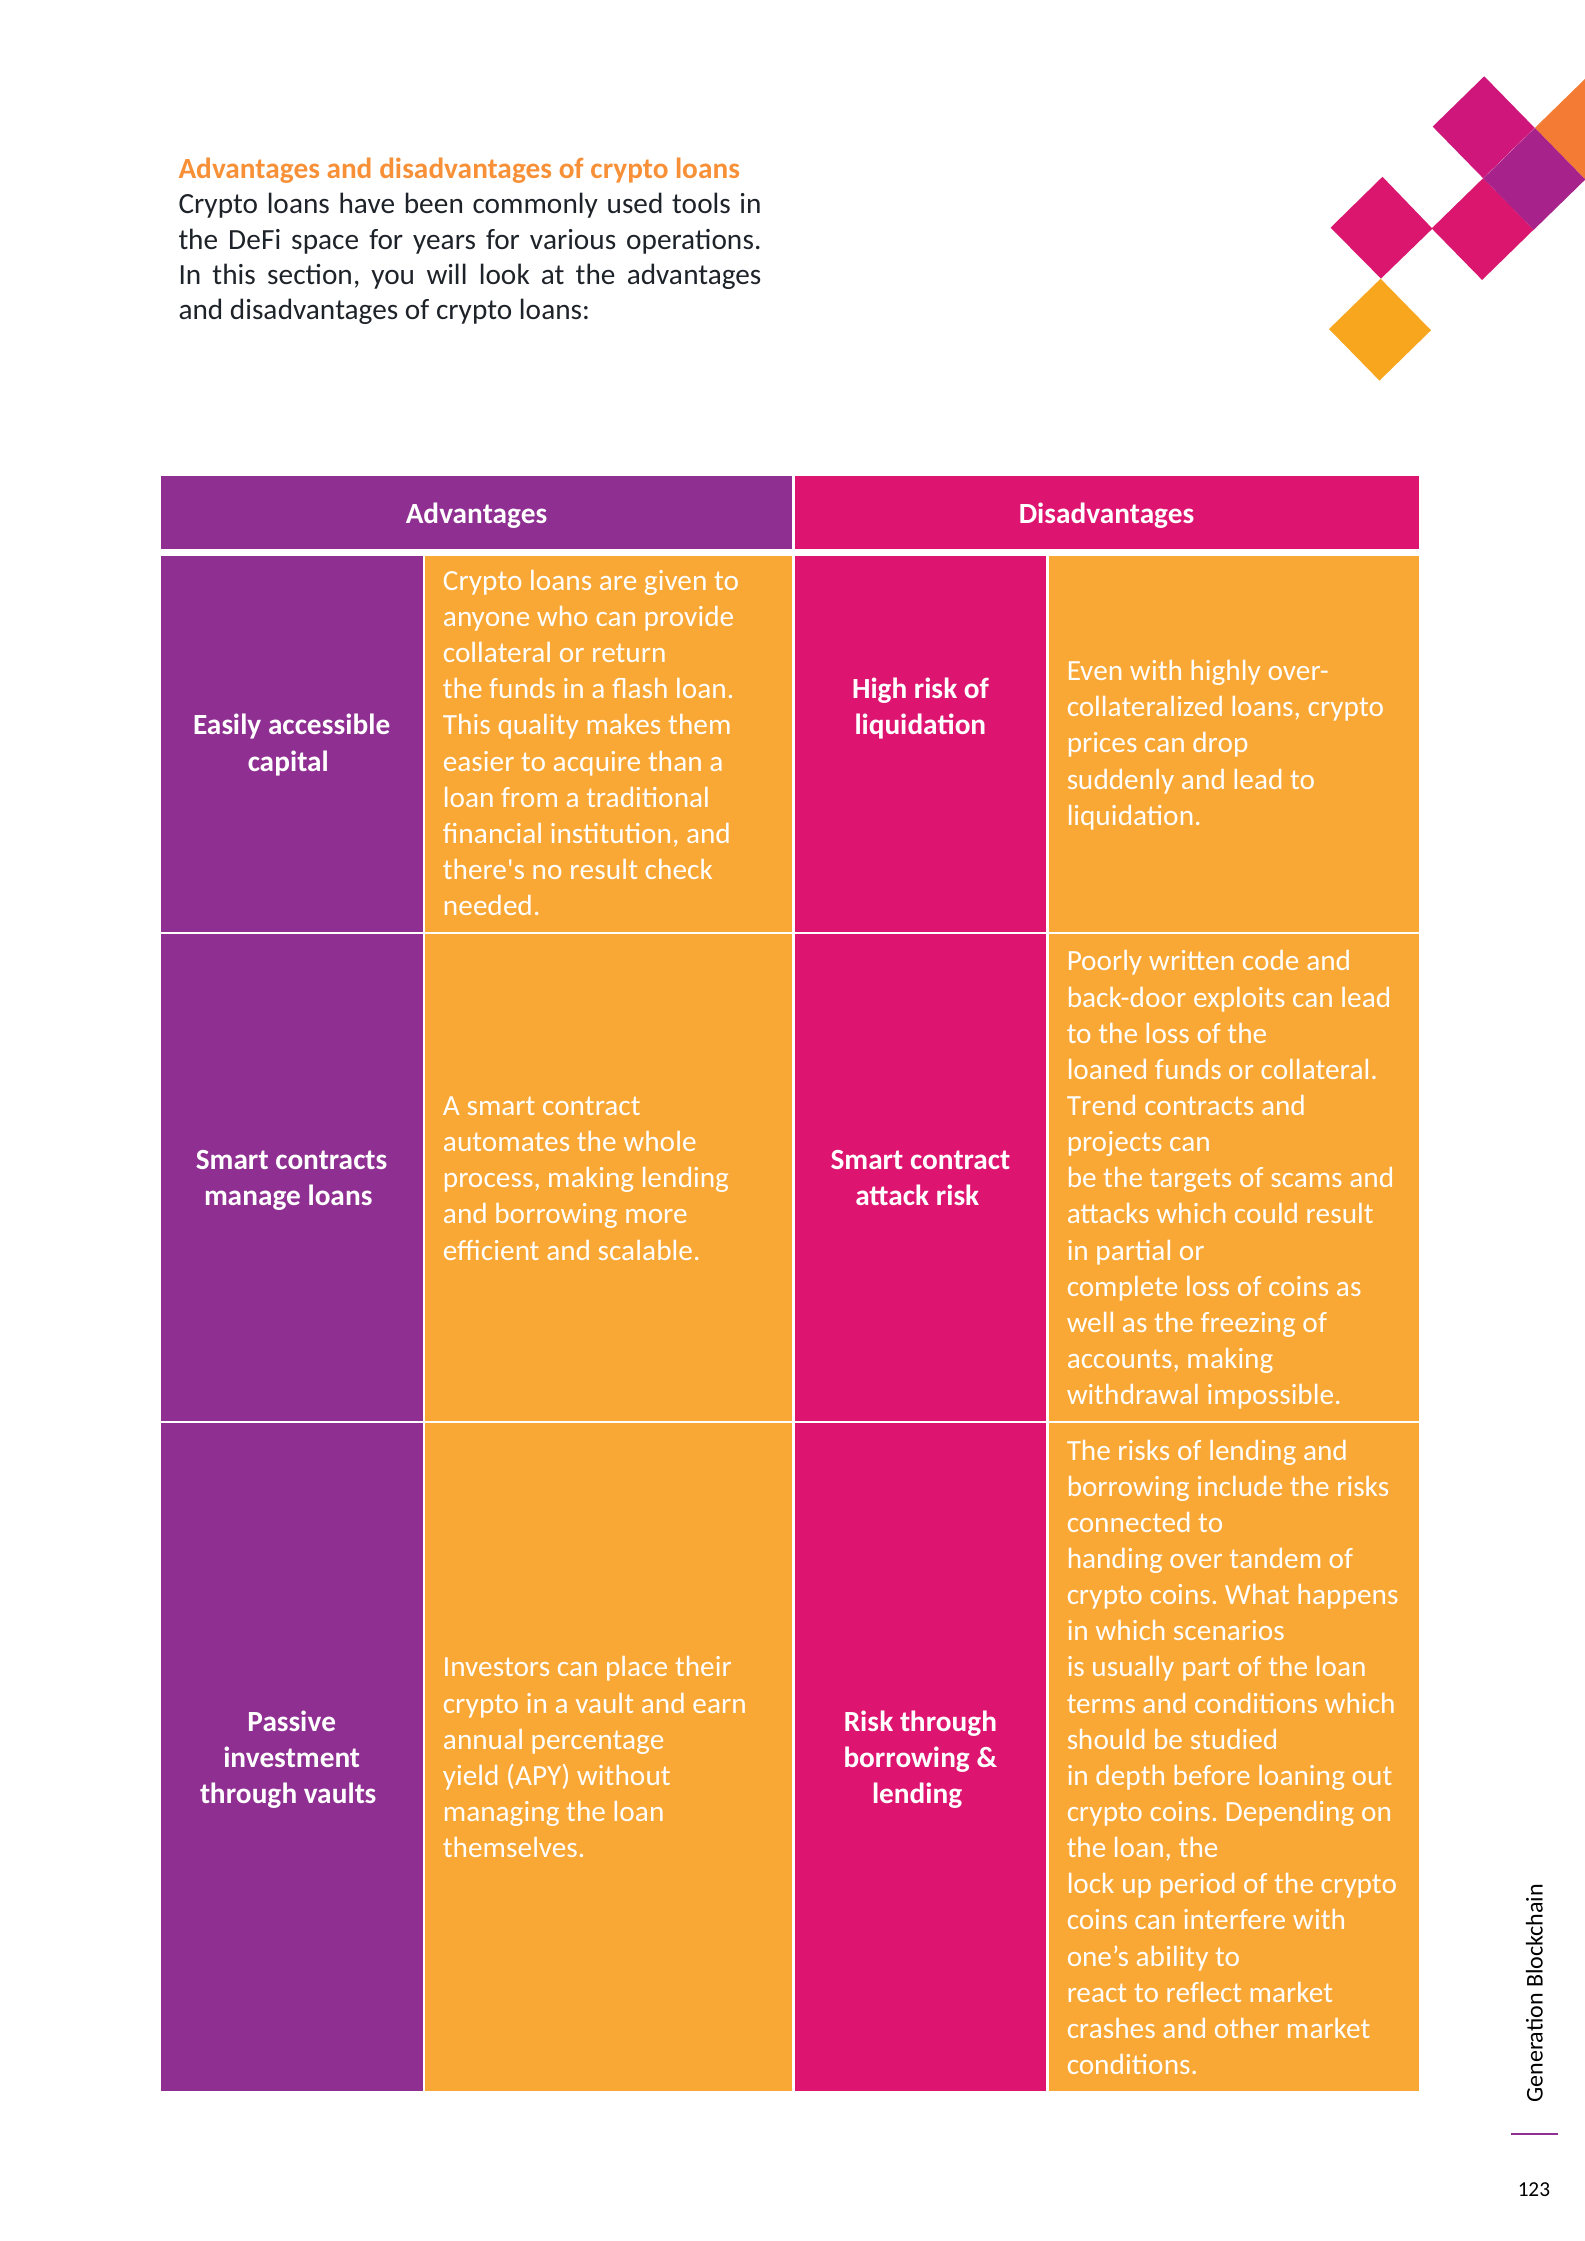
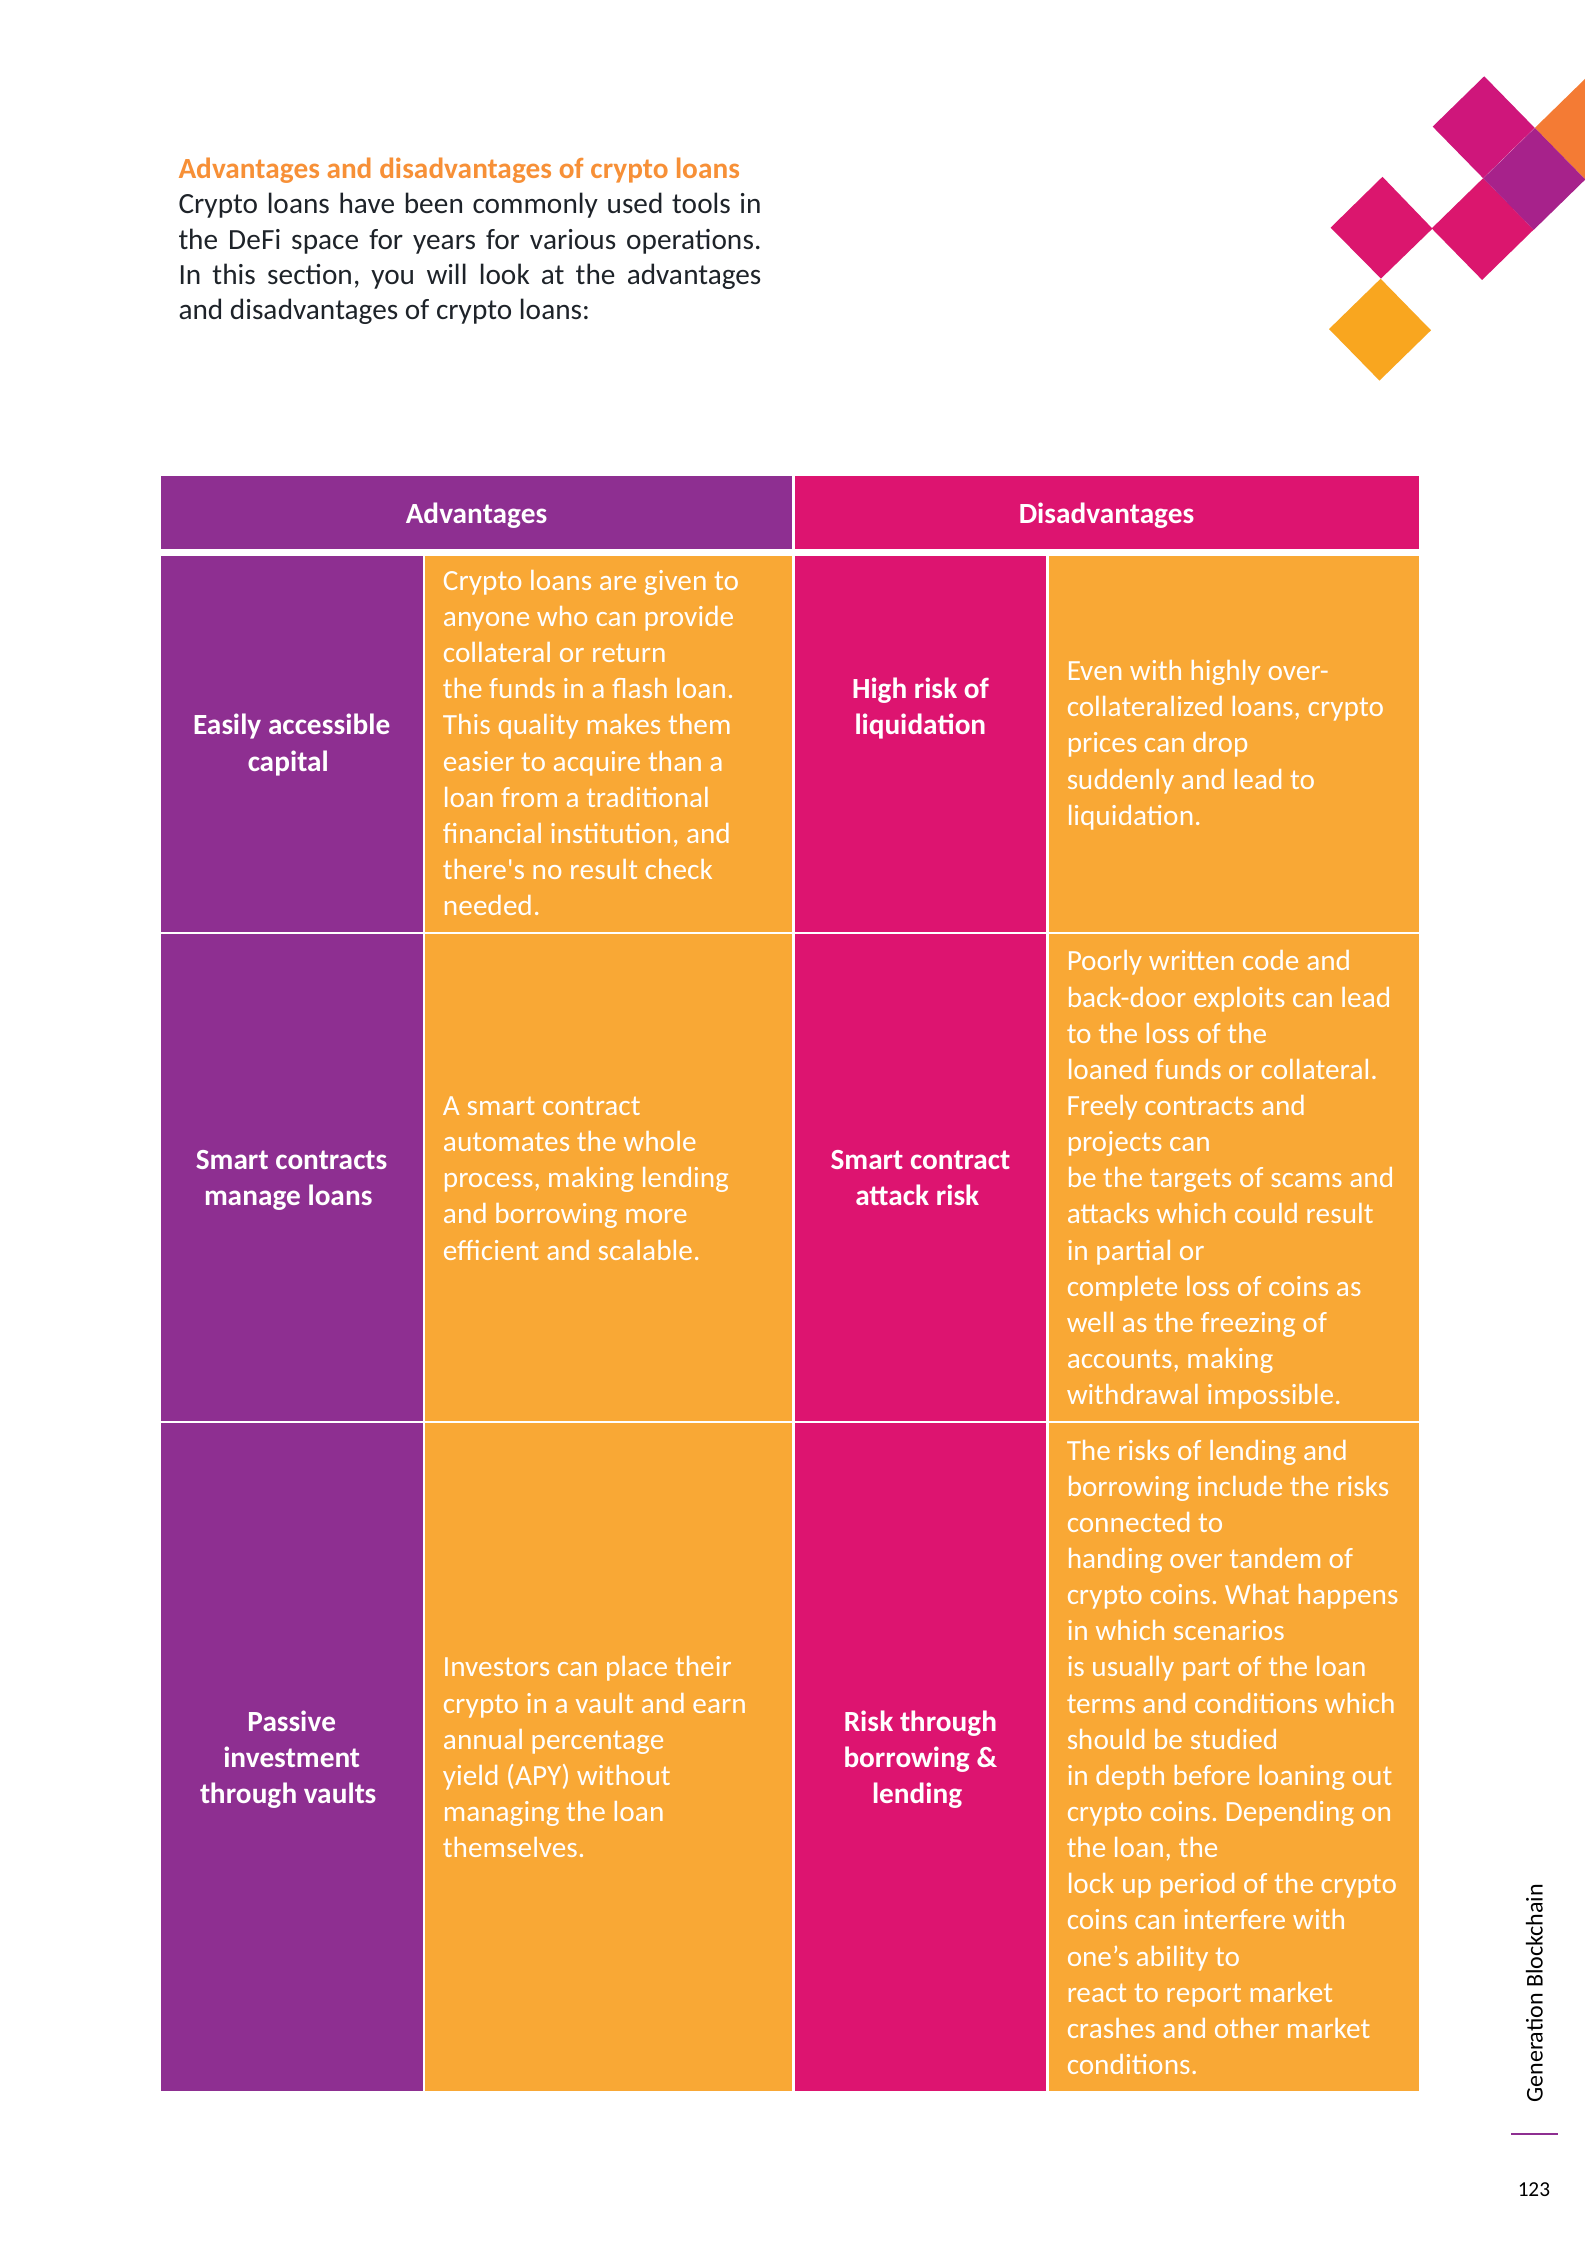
Trend: Trend -> Freely (1102, 1106)
reflect: reflect -> report (1204, 1993)
